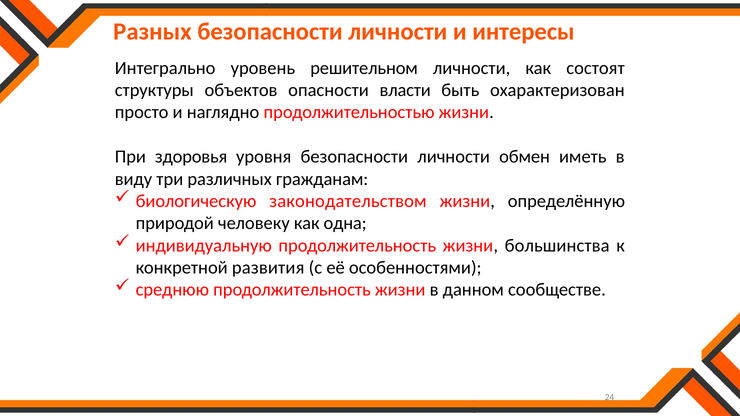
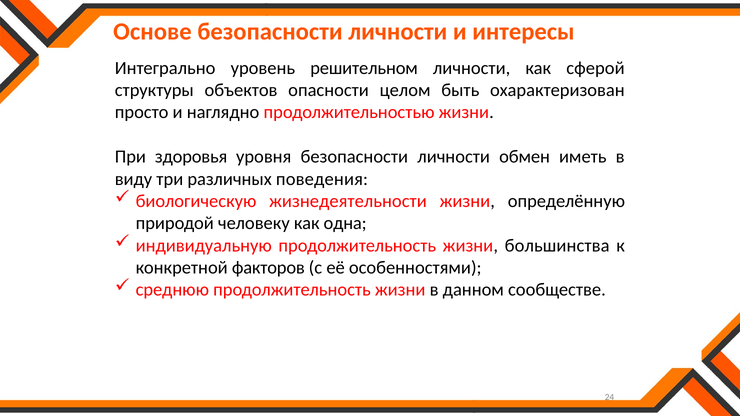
Разных: Разных -> Основе (152, 32)
состоят: состоят -> сферой (595, 68)
власти: власти -> целом (405, 90)
гражданам: гражданам -> поведения (322, 179)
законодательством: законодательством -> жизнедеятельности (348, 201)
развития: развития -> факторов (268, 268)
